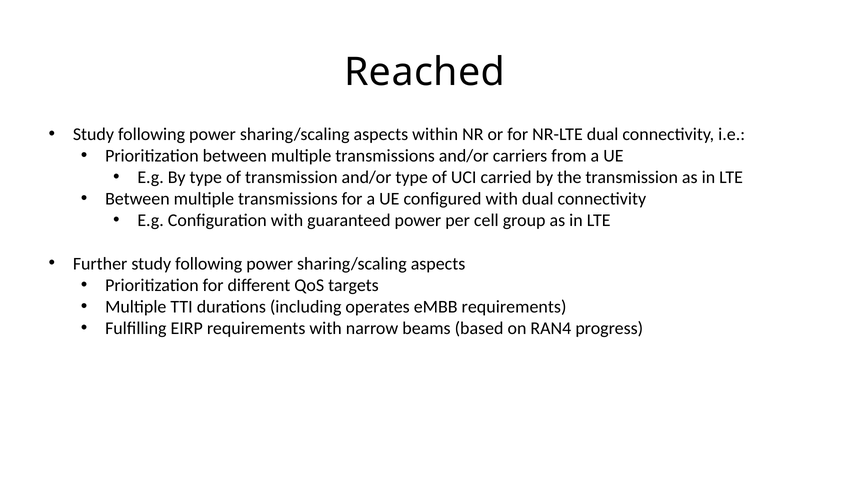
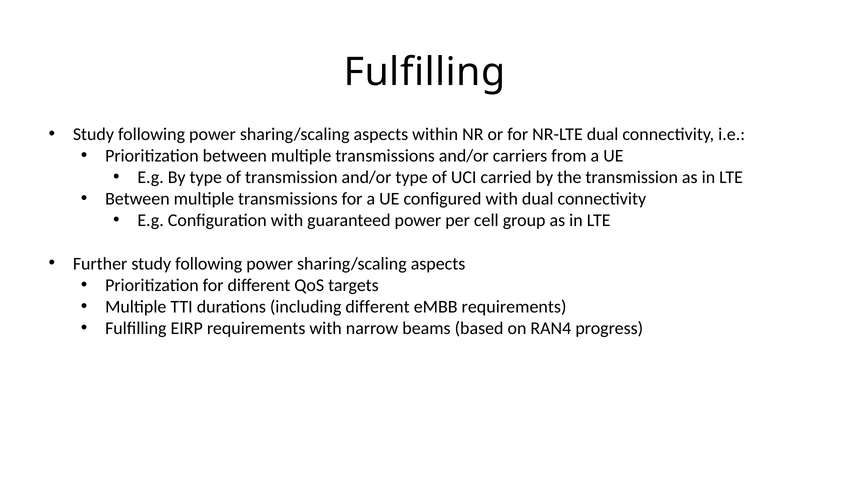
Reached: Reached -> Fulfilling (425, 72)
including operates: operates -> different (378, 306)
